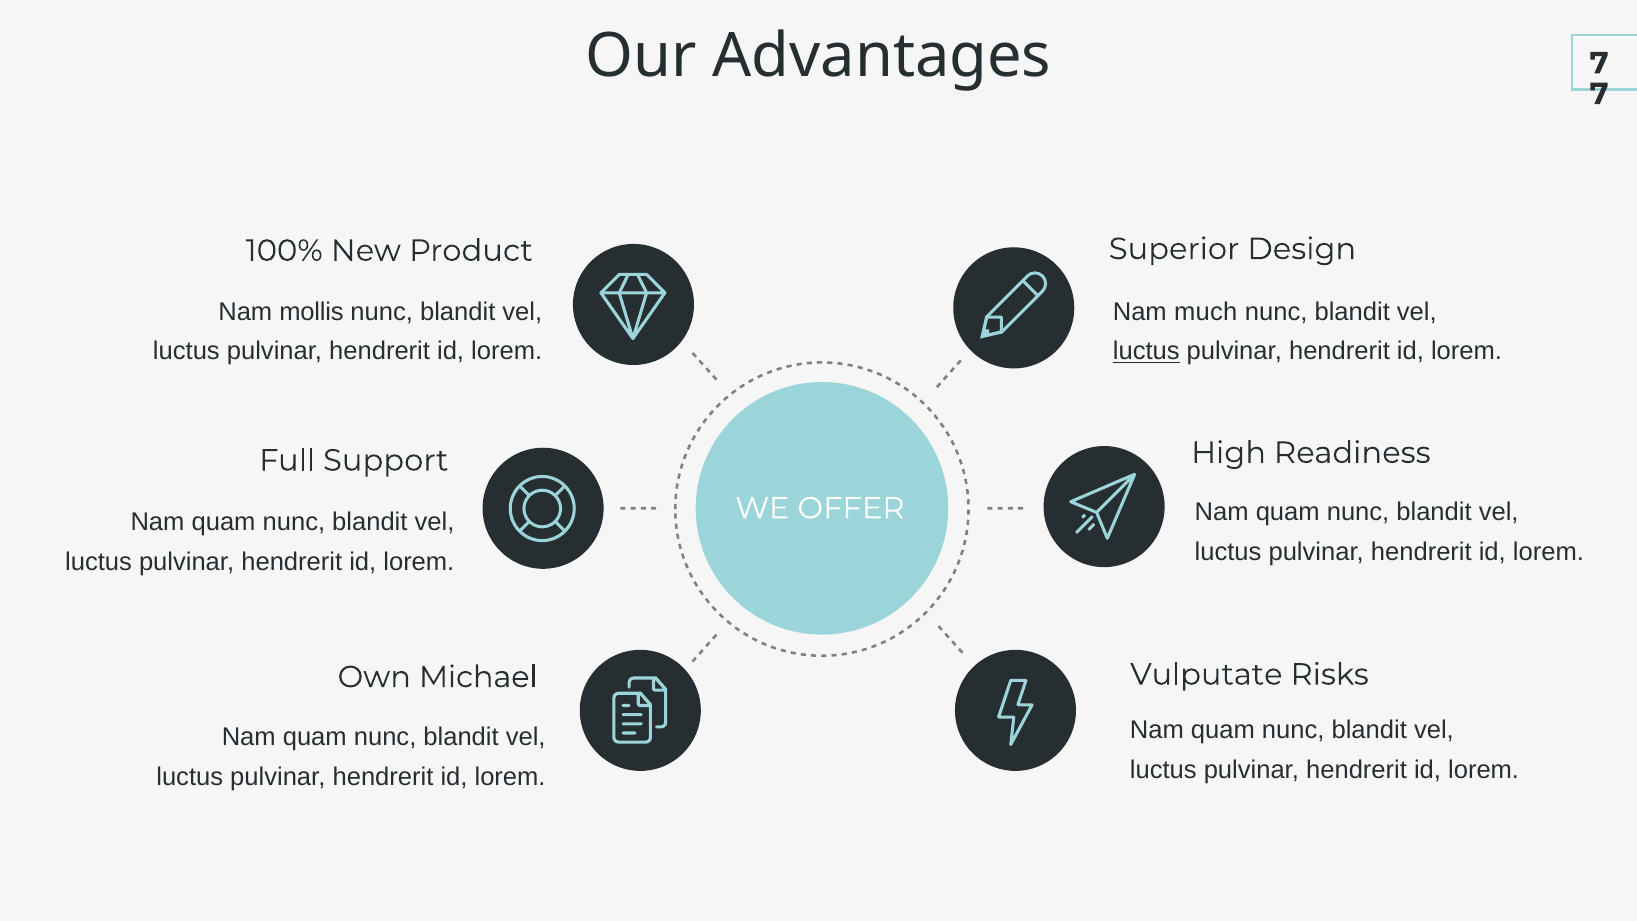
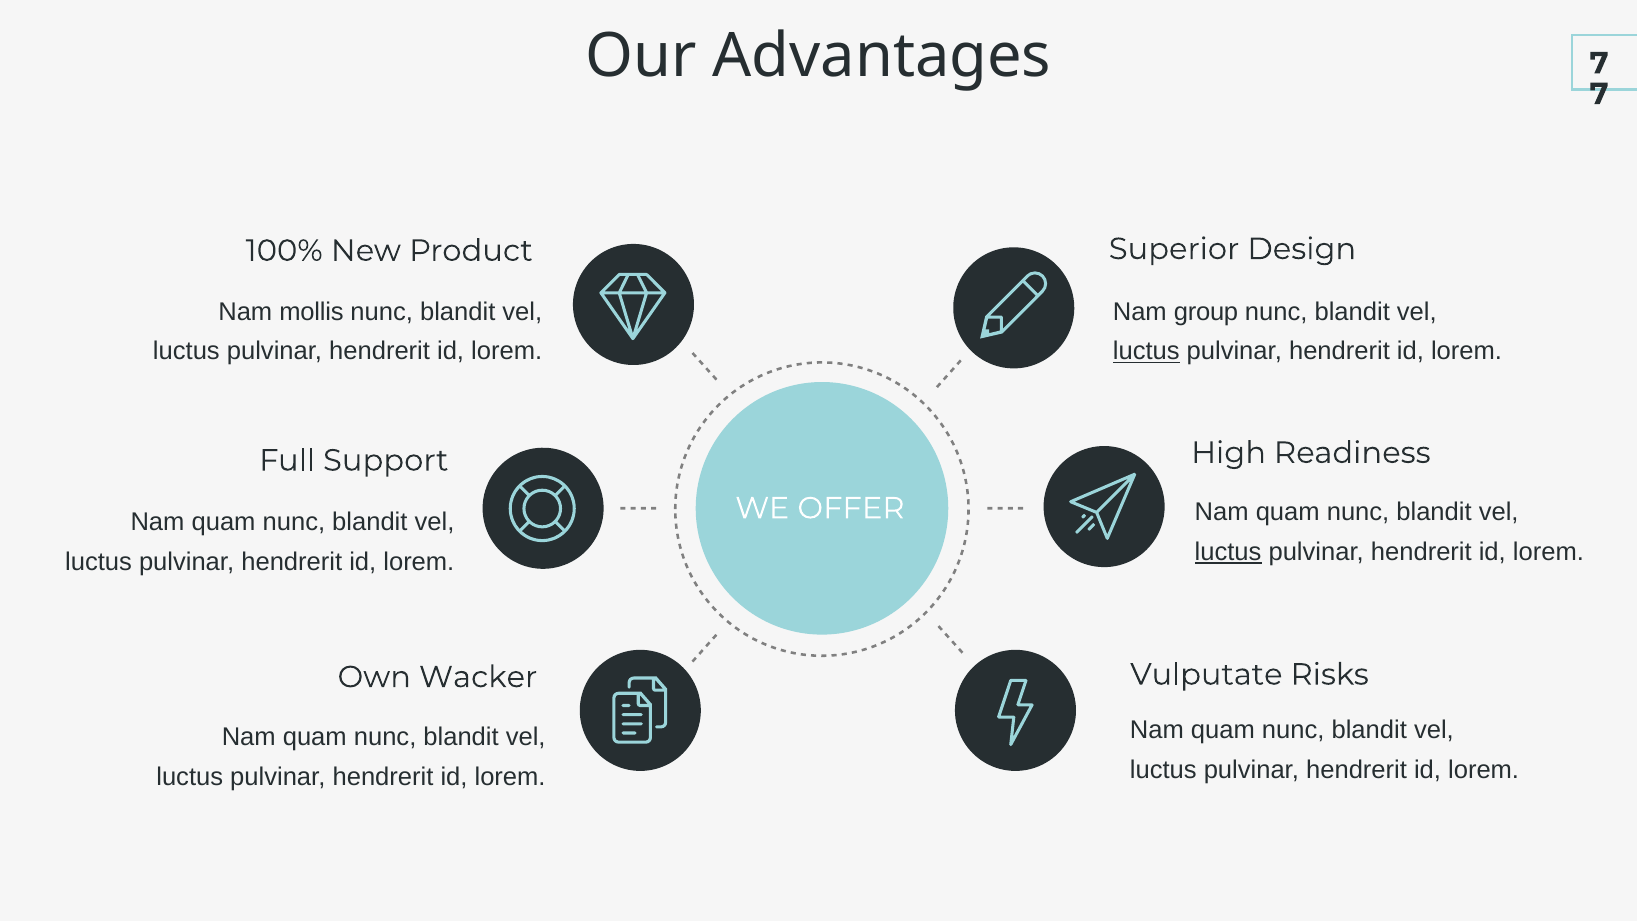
much: much -> group (1206, 312)
luctus underline: none -> present (1228, 552)
Michael: Michael -> Wacker (478, 677)
